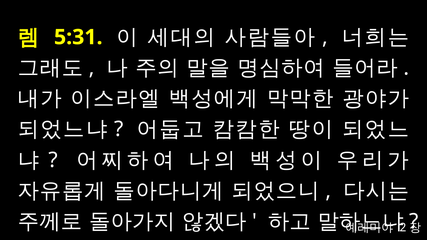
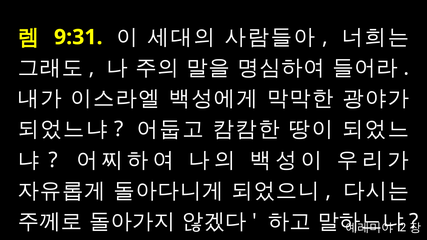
5:31: 5:31 -> 9:31 (78, 37)
